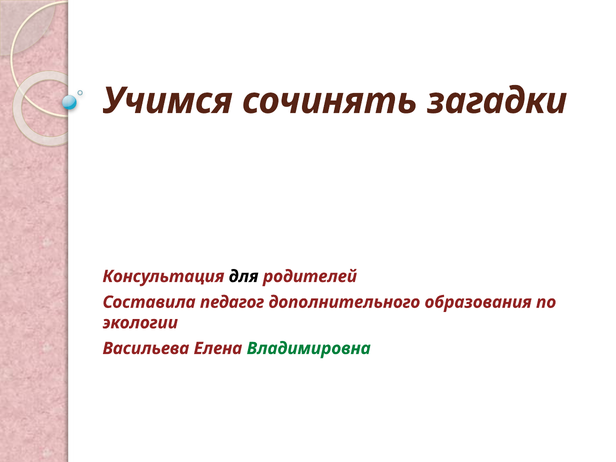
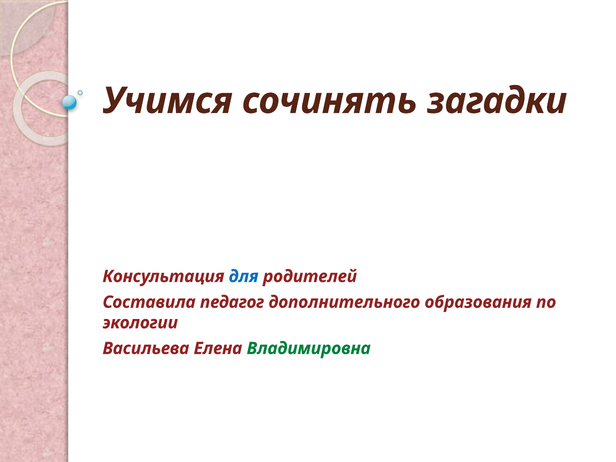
для colour: black -> blue (244, 276)
